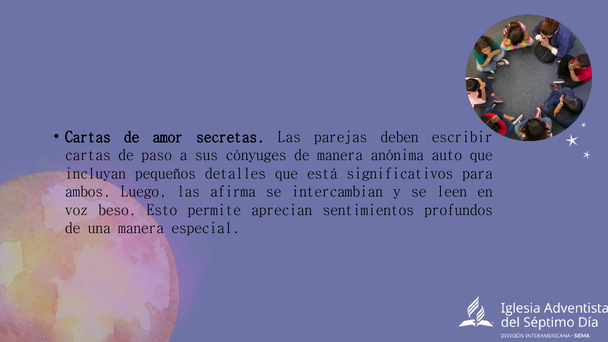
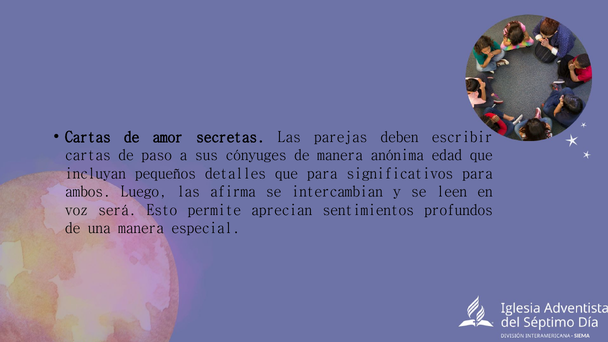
auto: auto -> edad (447, 155)
que está: está -> para (322, 174)
beso: beso -> será (117, 210)
